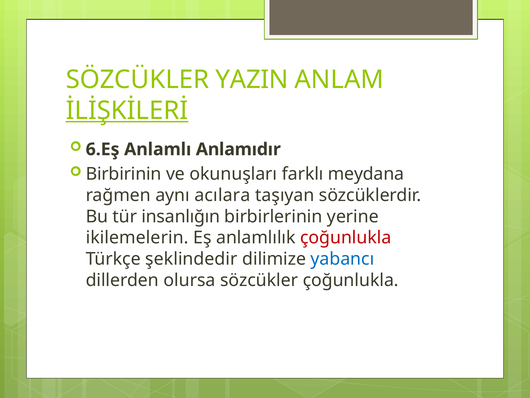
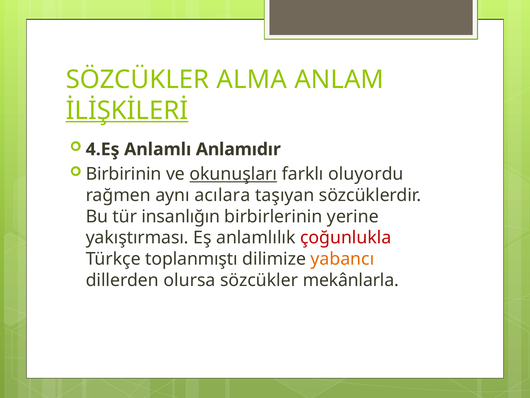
YAZIN: YAZIN -> ALMA (252, 79)
6.Eş: 6.Eş -> 4.Eş (103, 149)
okunuşları underline: none -> present (233, 174)
meydana: meydana -> oluyordu (366, 174)
ikilemelerin: ikilemelerin -> yakıştırması (137, 238)
şeklindedir: şeklindedir -> toplanmıştı (192, 259)
yabancı colour: blue -> orange (342, 259)
sözcükler çoğunlukla: çoğunlukla -> mekânlarla (351, 280)
